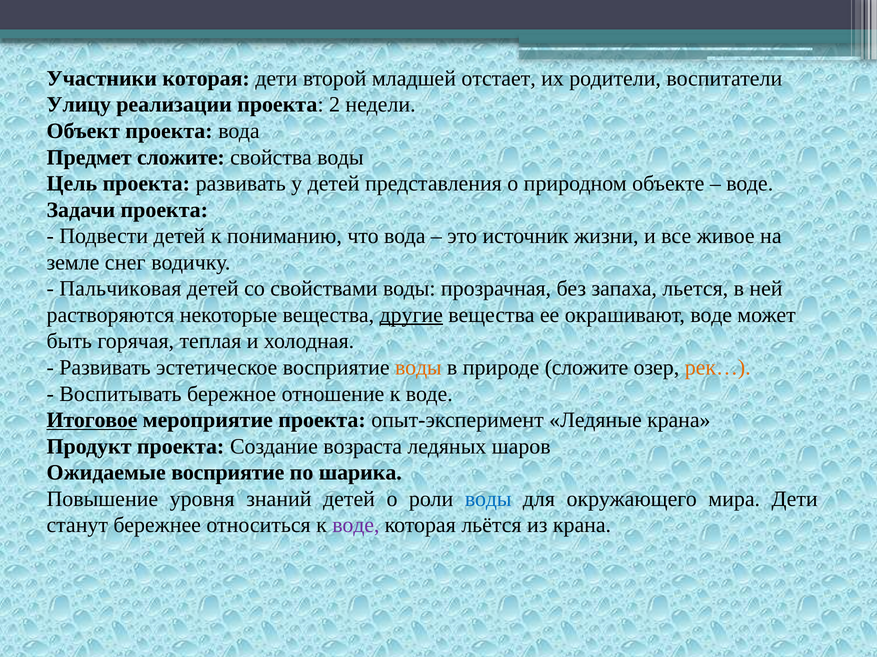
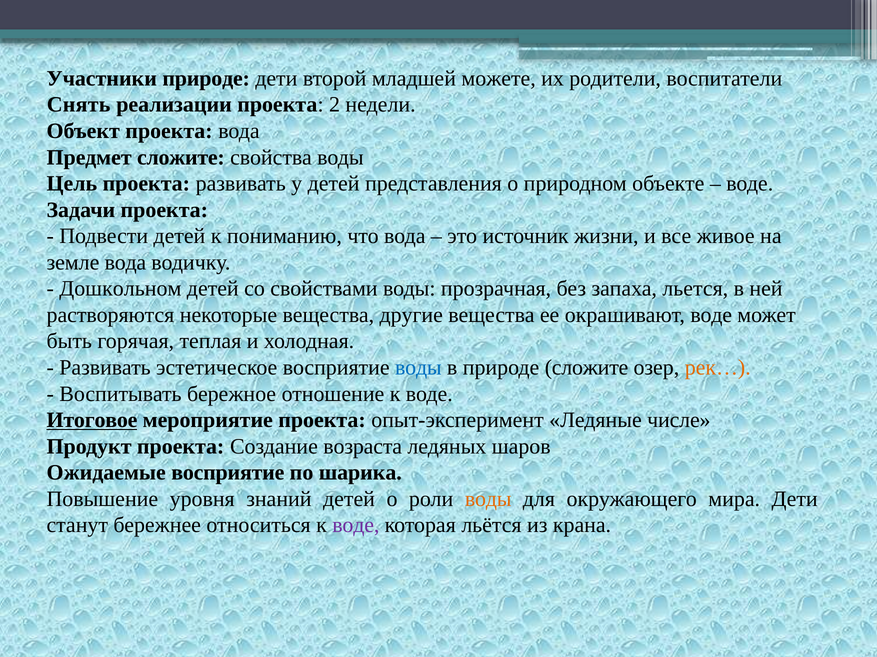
Участники которая: которая -> природе (206, 79)
отстает: отстает -> можете (499, 79)
Улицу: Улицу -> Снять (79, 105)
земле снег: снег -> вода (125, 263)
Пальчиковая: Пальчиковая -> Дошкольном (120, 289)
другие underline: present -> none (411, 315)
воды colour: orange -> blue (418, 368)
Ледяные крана: крана -> числе (679, 421)
воды colour: blue -> orange (488, 499)
